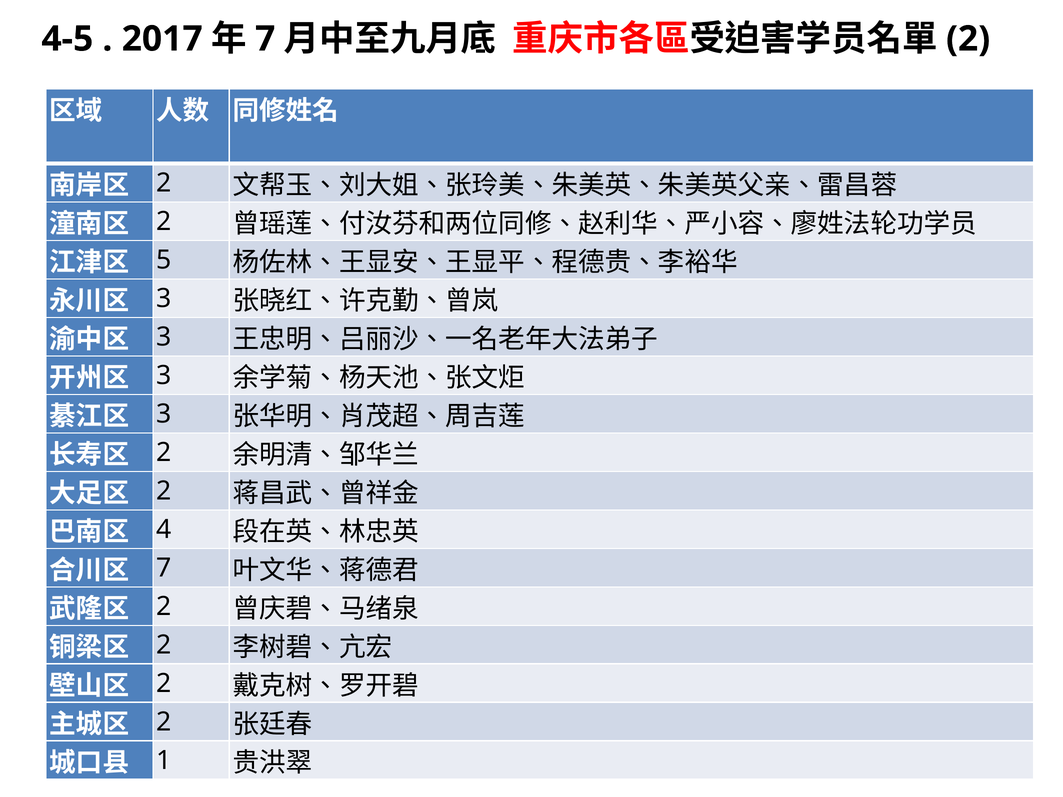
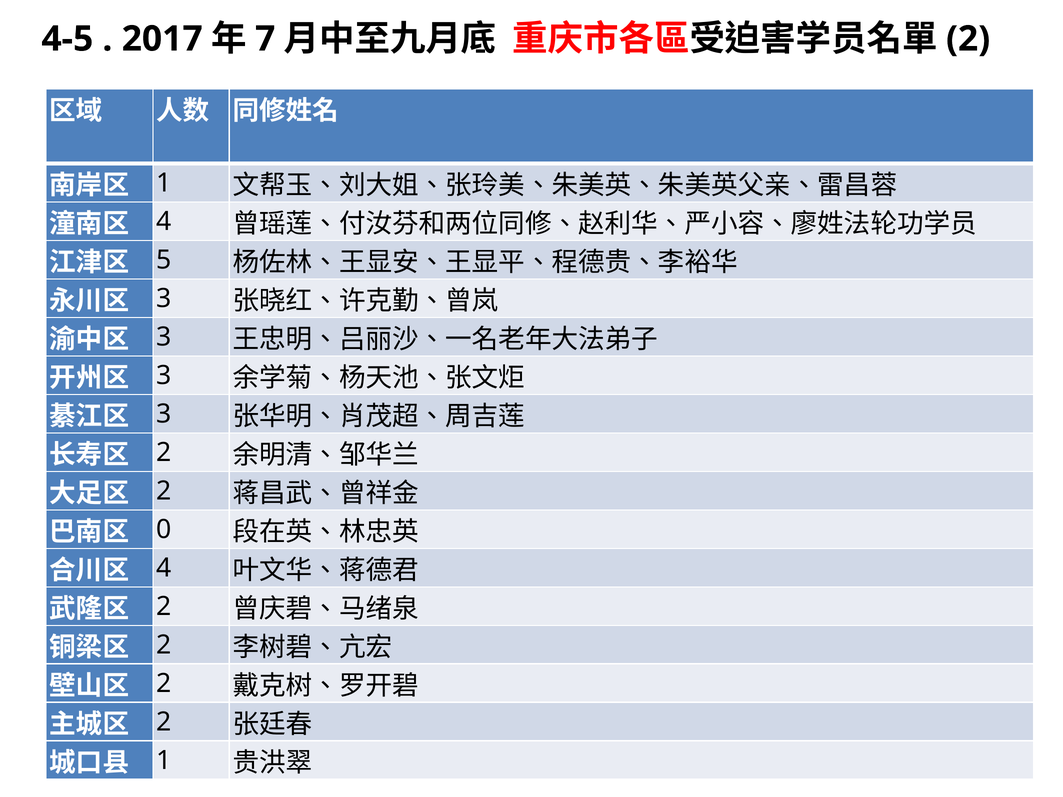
2: 2 -> 1 (164, 183)
2: 2 -> 4 (164, 222)
4: 4 -> 0 (164, 530)
7: 7 -> 4 (164, 568)
